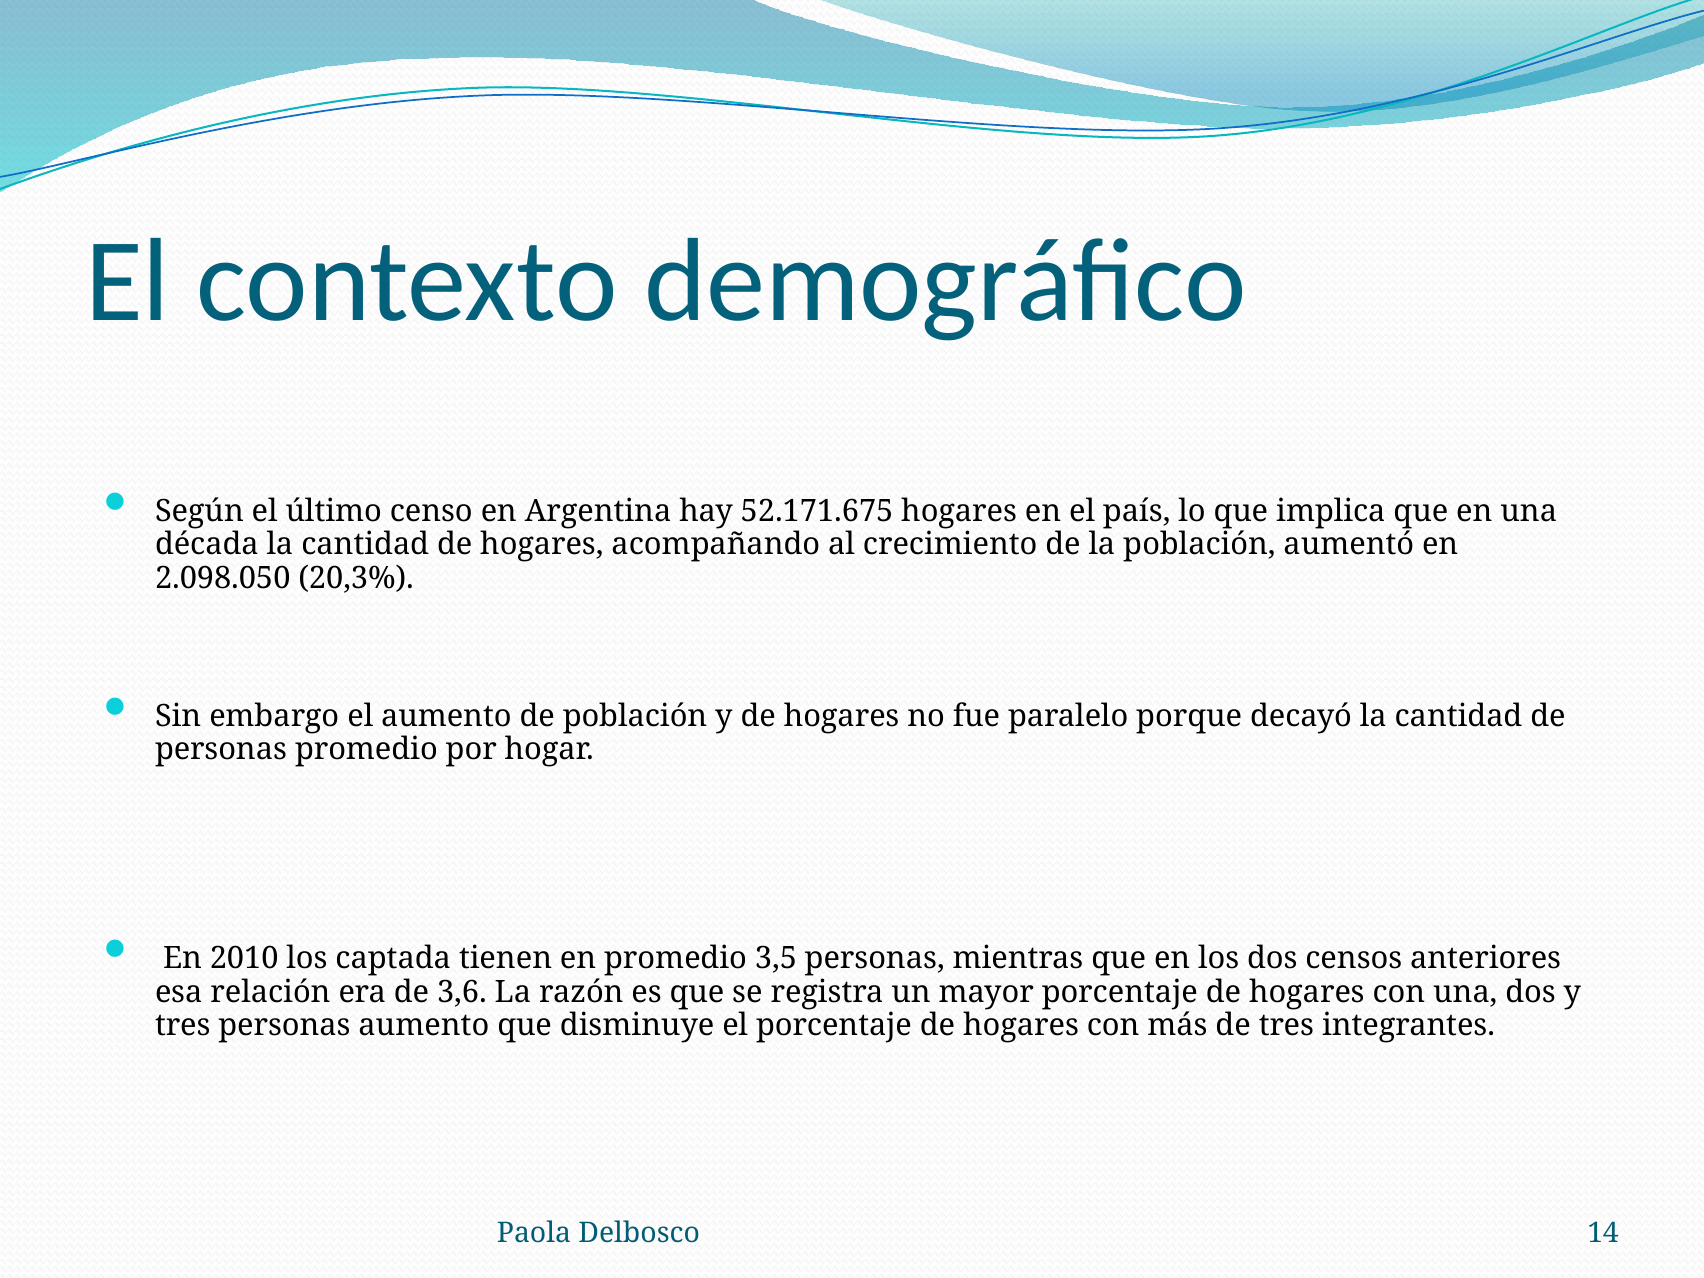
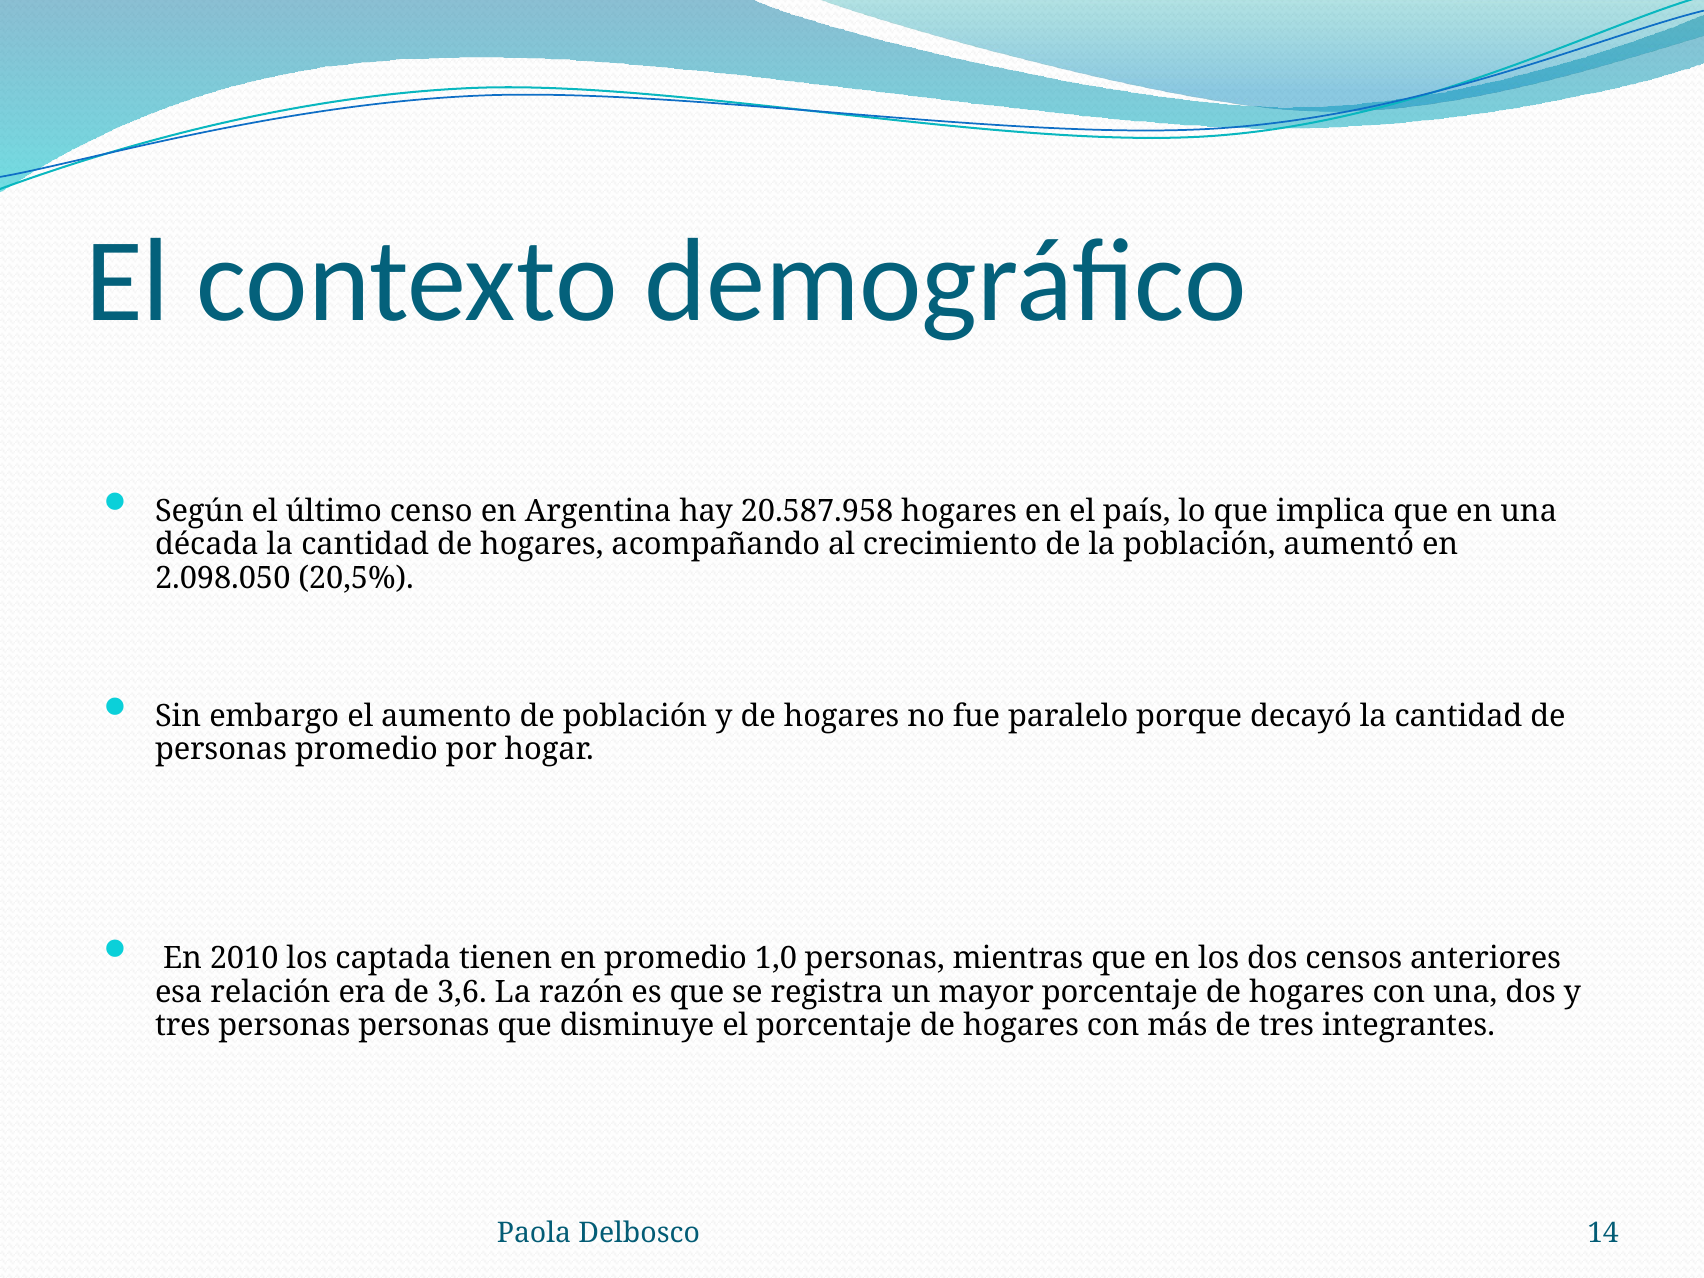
52.171.675: 52.171.675 -> 20.587.958 (817, 511)
20,3%: 20,3% -> 20,5% (356, 578)
3,5: 3,5 -> 1,0 (776, 959)
personas aumento: aumento -> personas (424, 1025)
